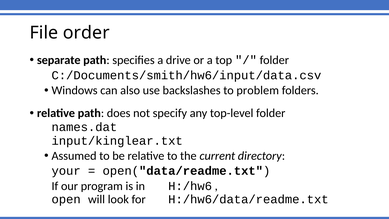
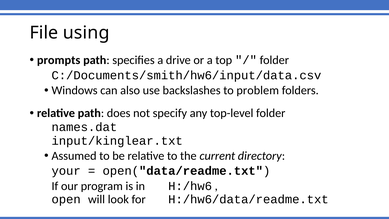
order: order -> using (86, 33)
separate: separate -> prompts (59, 60)
